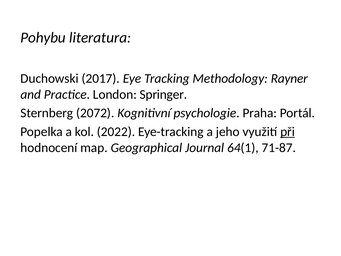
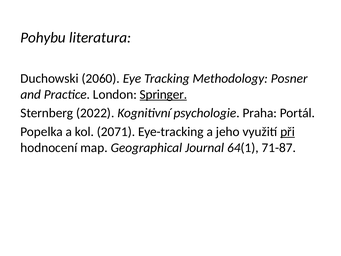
2017: 2017 -> 2060 (101, 78)
Rayner: Rayner -> Posner (289, 78)
Springer underline: none -> present (163, 94)
2072: 2072 -> 2022 (95, 113)
2022: 2022 -> 2071 (116, 132)
